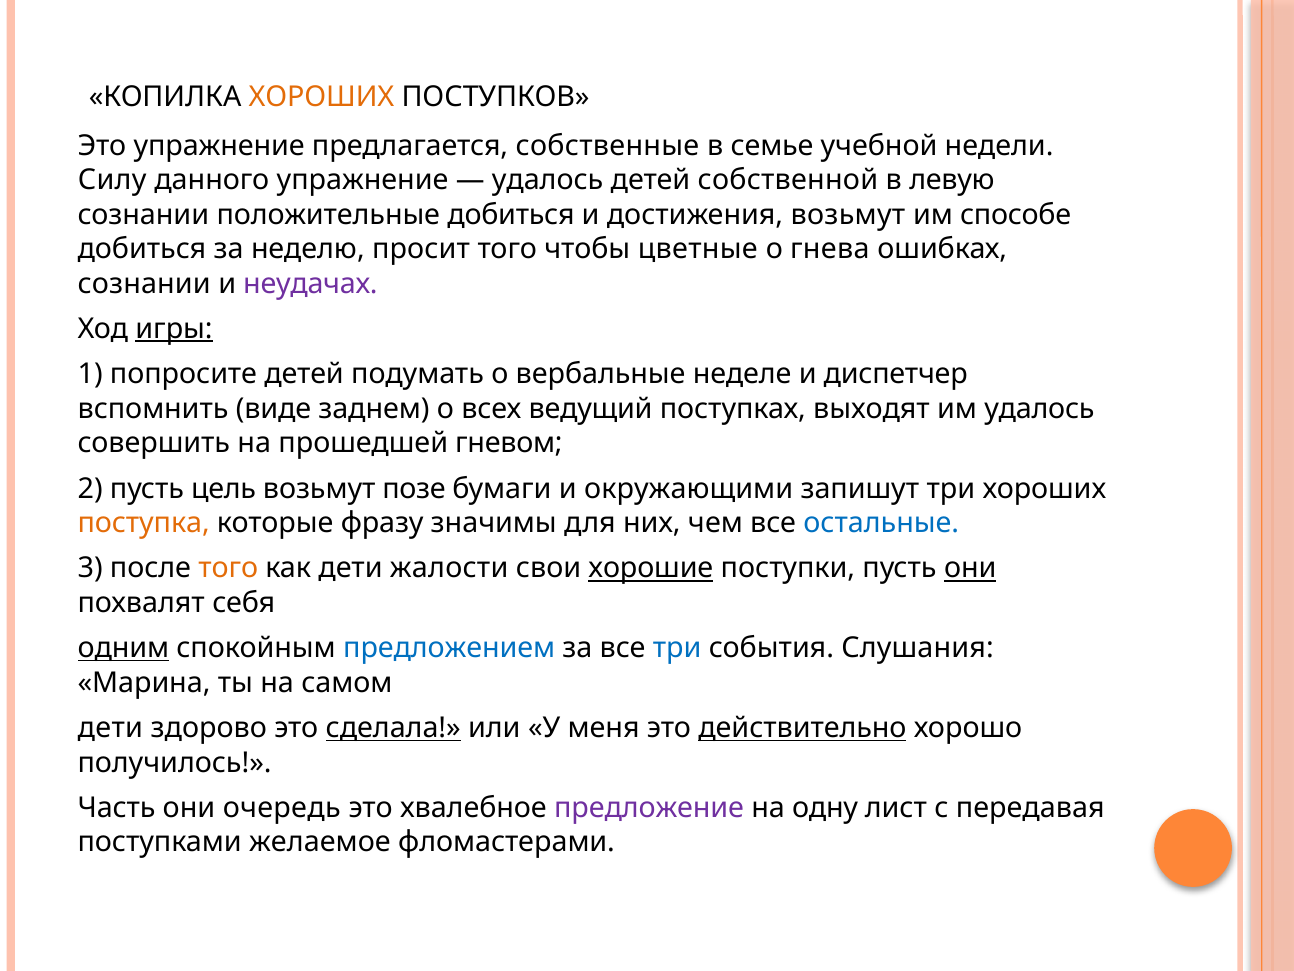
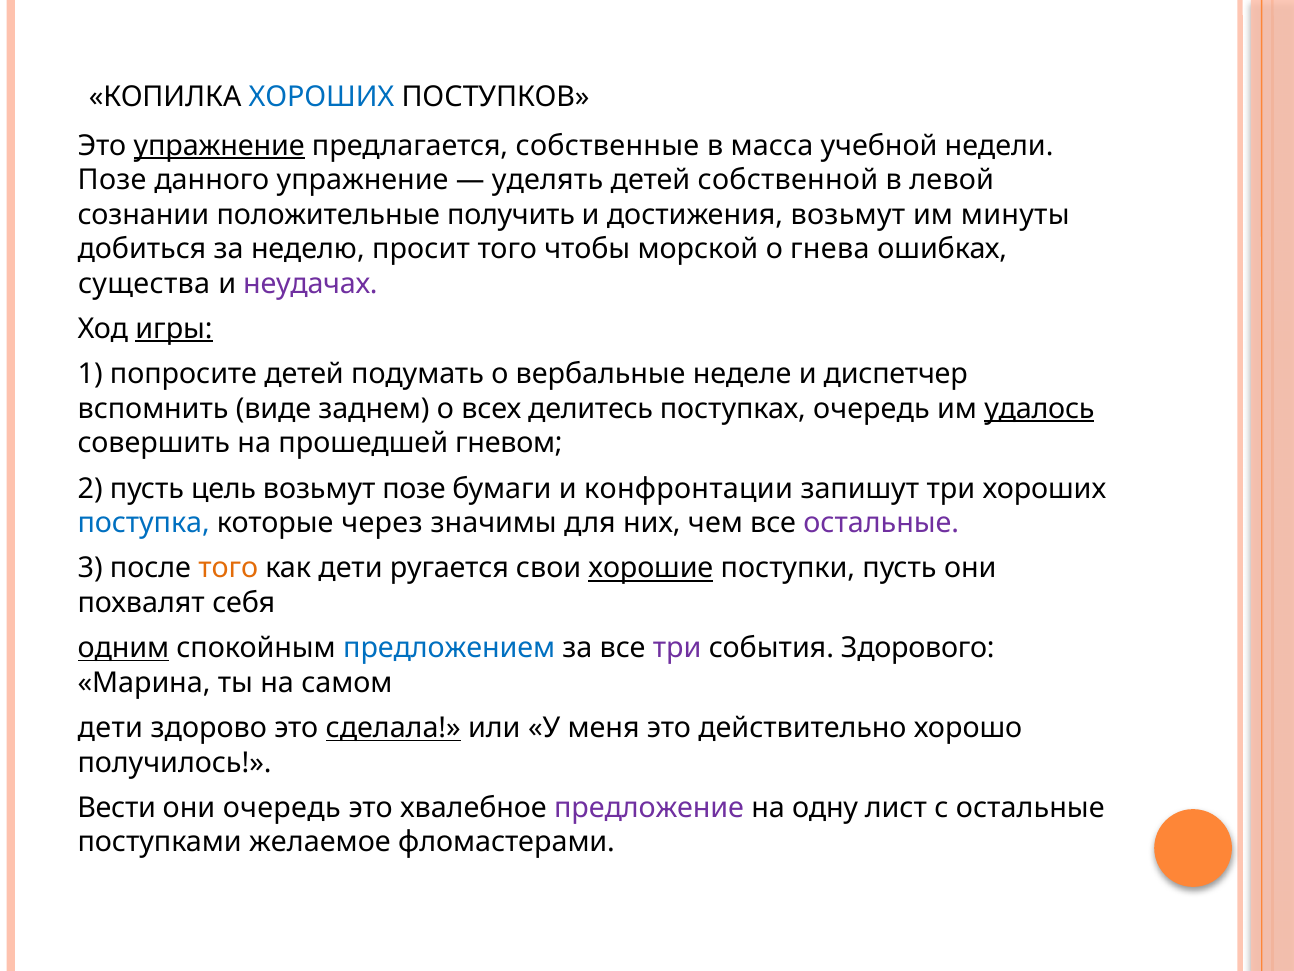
ХОРОШИХ colour: orange -> blue (322, 97)
упражнение underline: none -> present (219, 146)
семье: семье -> масса (772, 146)
Силу: Силу -> Позе (112, 180)
удалось: удалось -> уделять (548, 180)
левую: левую -> левой (952, 180)
положительные добиться: добиться -> получить (511, 215)
способе: способе -> минуты (1015, 215)
цветные: цветные -> морской (698, 249)
сознании: сознании -> существа (144, 284)
ведущий: ведущий -> делитесь (591, 409)
поступках выходят: выходят -> очередь (871, 409)
удалось underline: none -> present (1039, 409)
окружающими: окружающими -> конфронтации (689, 488)
поступка colour: orange -> blue (144, 523)
фразу: фразу -> через (382, 523)
остальные colour: blue -> purple (881, 523)
жалости: жалости -> ругается (449, 568)
они underline: present -> none (970, 568)
три colour: blue -> purple (677, 648)
Слушания: Слушания -> Здорового (918, 648)
действительно underline: present -> none (802, 728)
Часть: Часть -> Вести (117, 807)
с передавая: передавая -> остальные (1030, 807)
